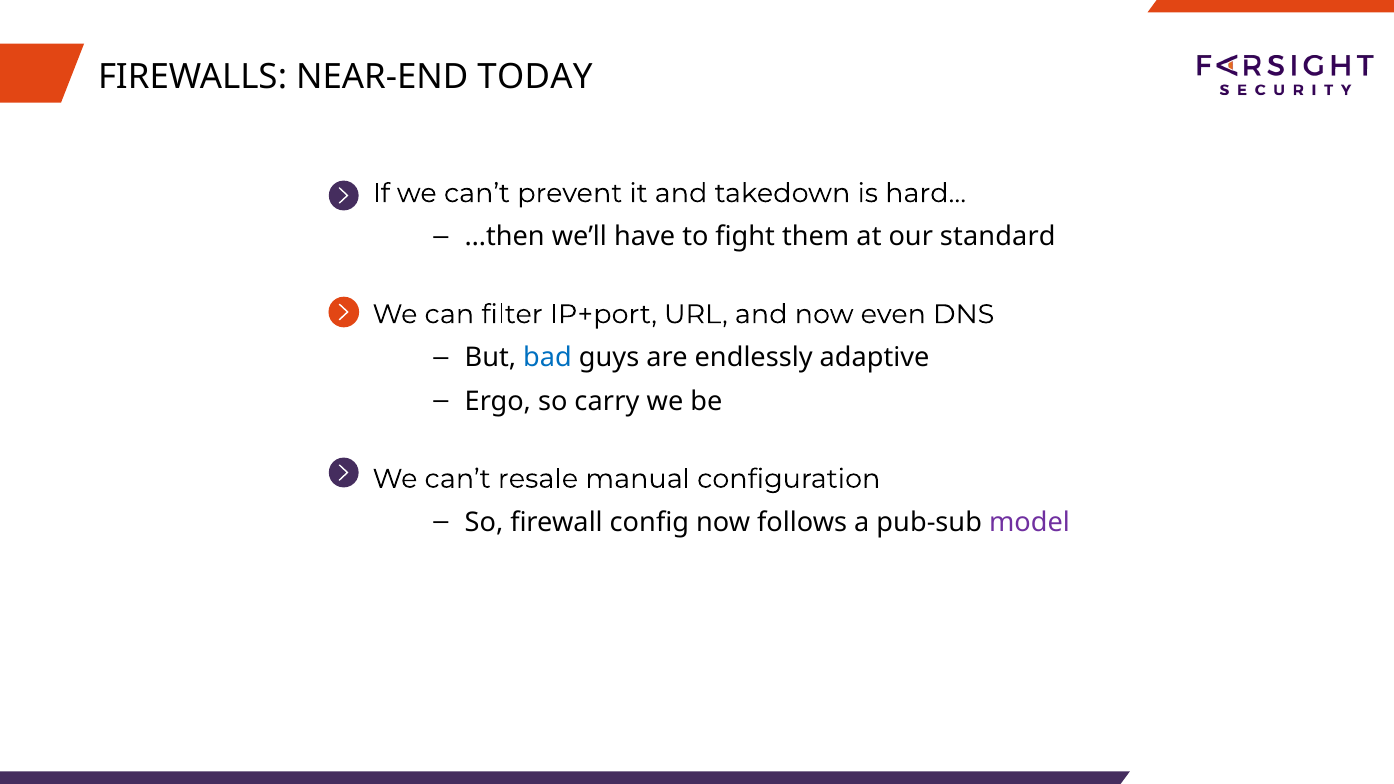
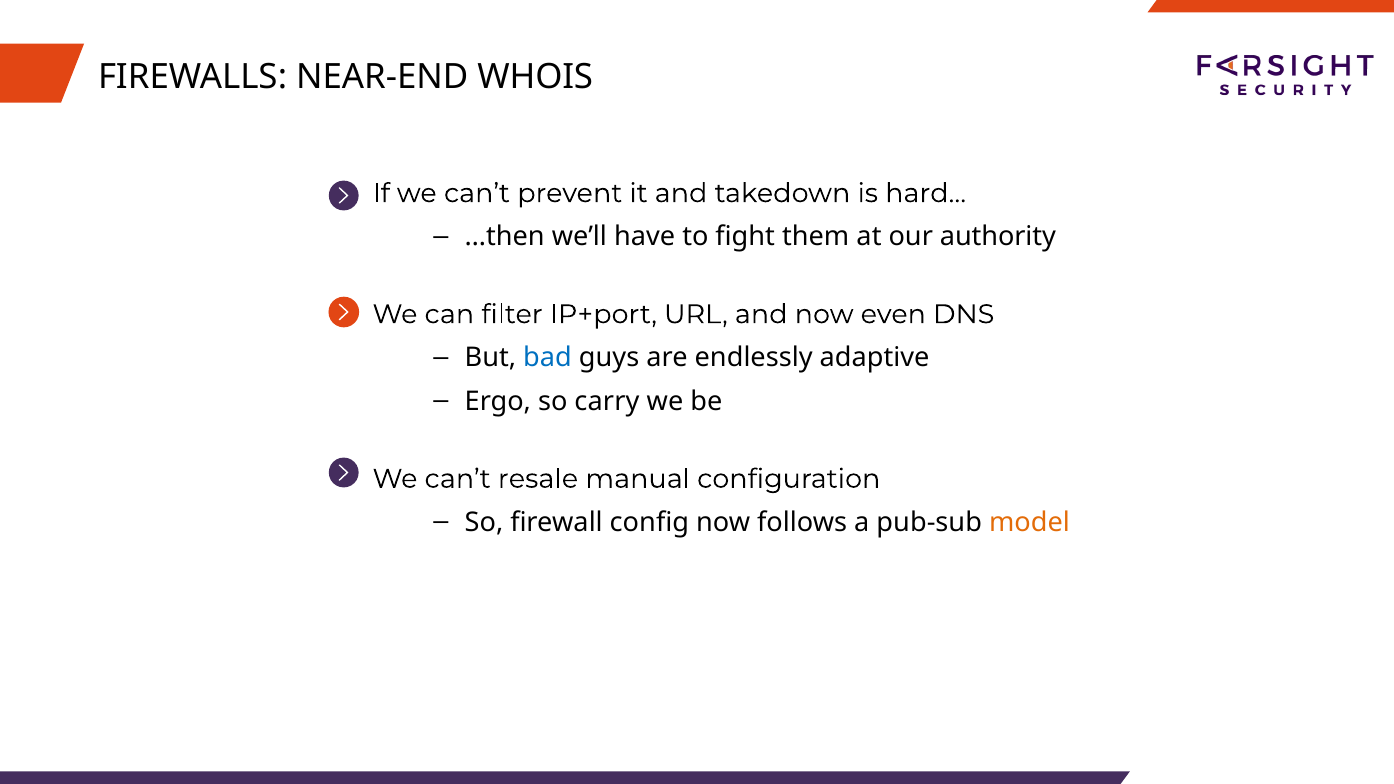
TODAY: TODAY -> WHOIS (535, 77)
standard: standard -> authority (998, 237)
model colour: purple -> orange (1029, 522)
